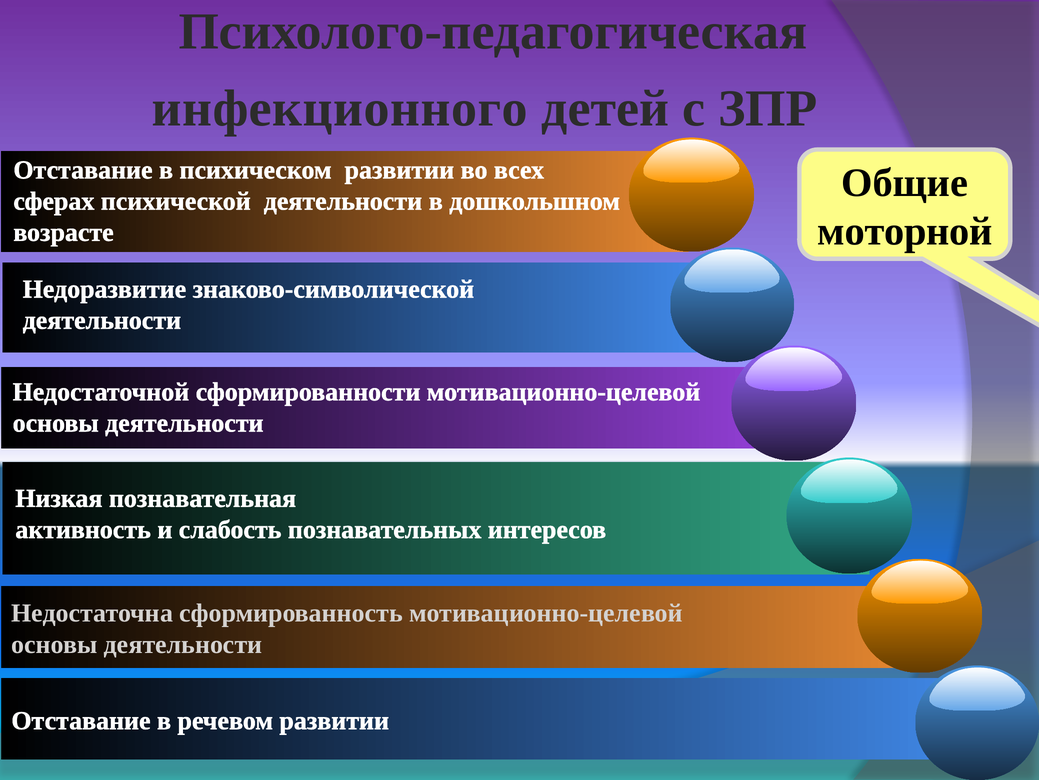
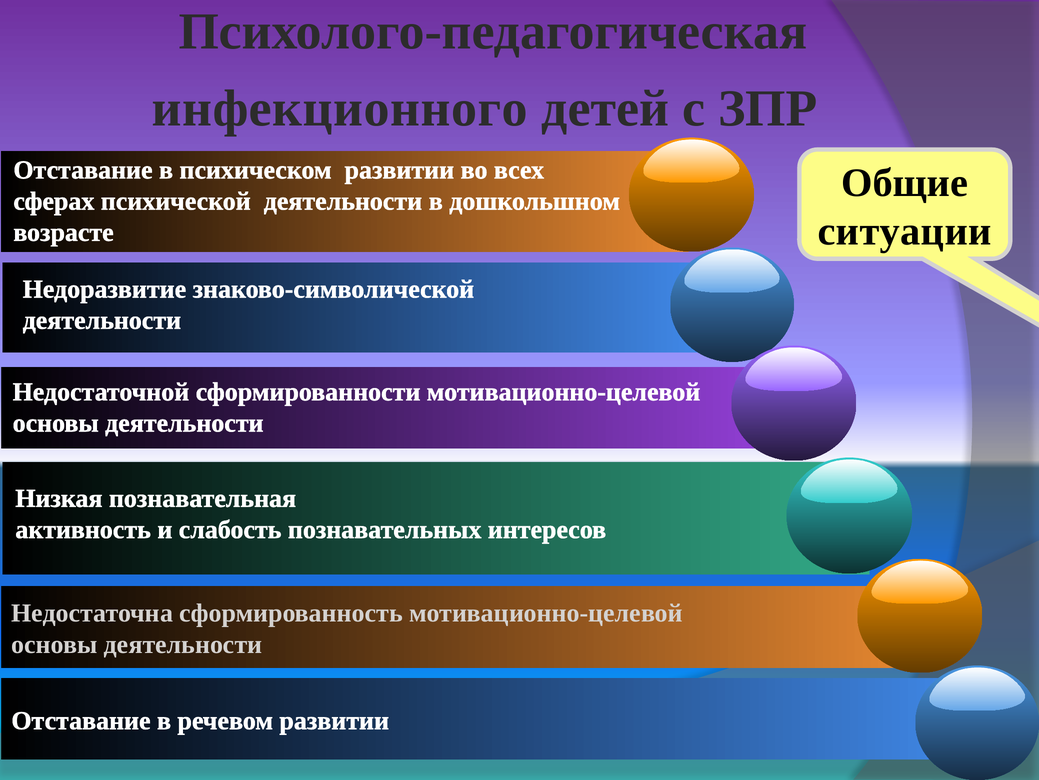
моторной: моторной -> ситуации (905, 231)
